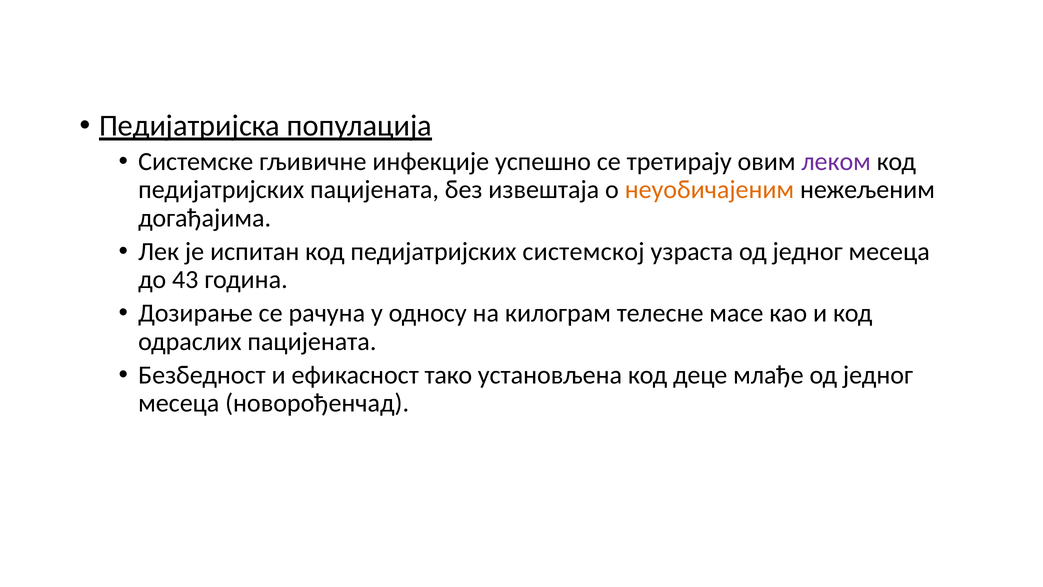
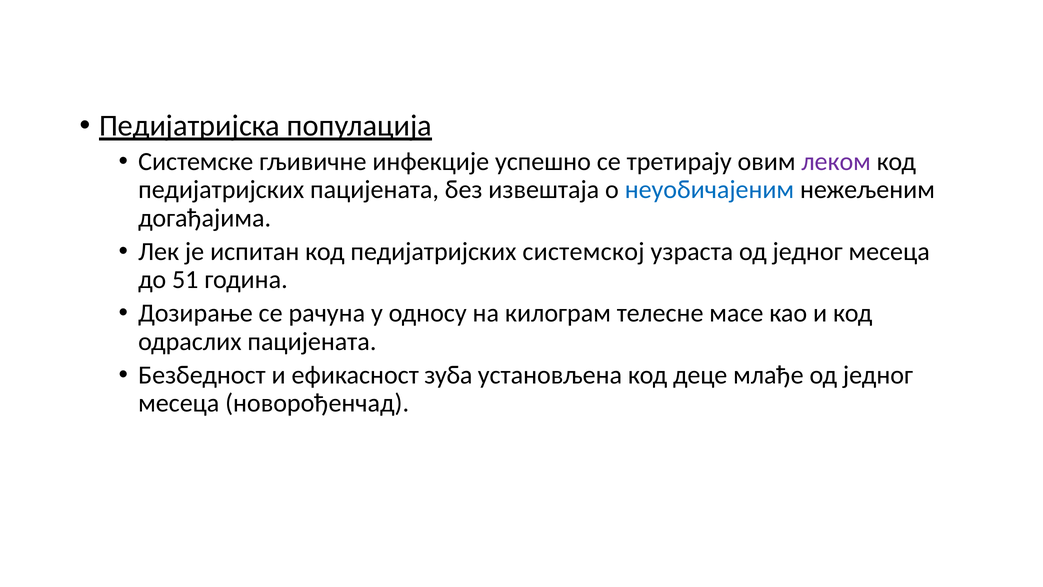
неуобичајеним colour: orange -> blue (709, 190)
43: 43 -> 51 (185, 280)
тако: тако -> зубa (448, 375)
